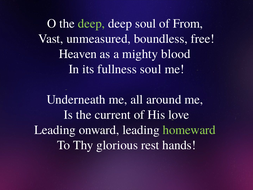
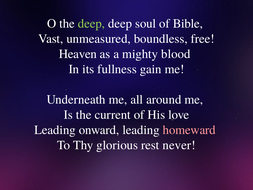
From: From -> Bible (188, 23)
fullness soul: soul -> gain (151, 69)
homeward colour: light green -> pink (189, 130)
hands: hands -> never (179, 145)
